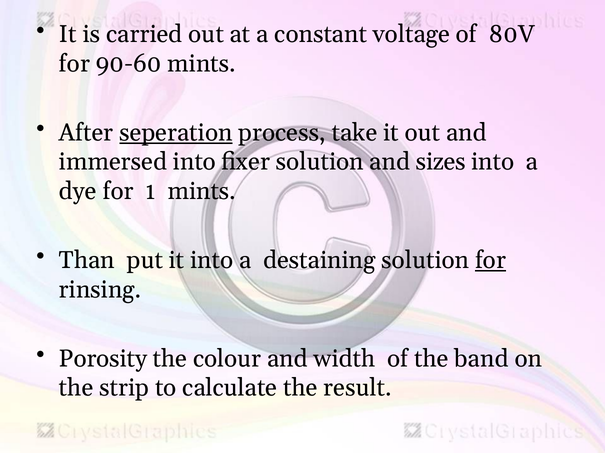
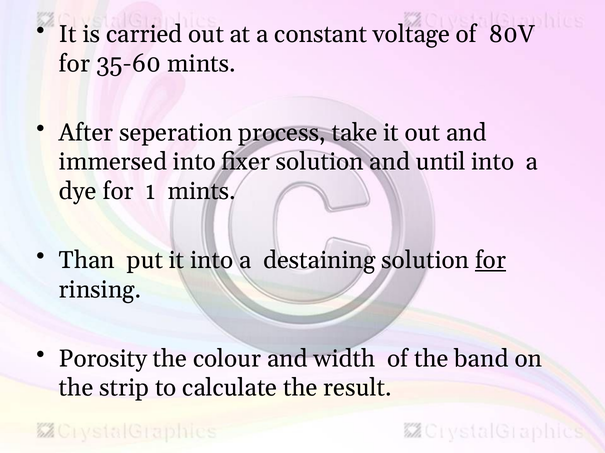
90-60: 90-60 -> 35-60 (129, 64)
seperation underline: present -> none (176, 133)
sizes: sizes -> until (441, 162)
